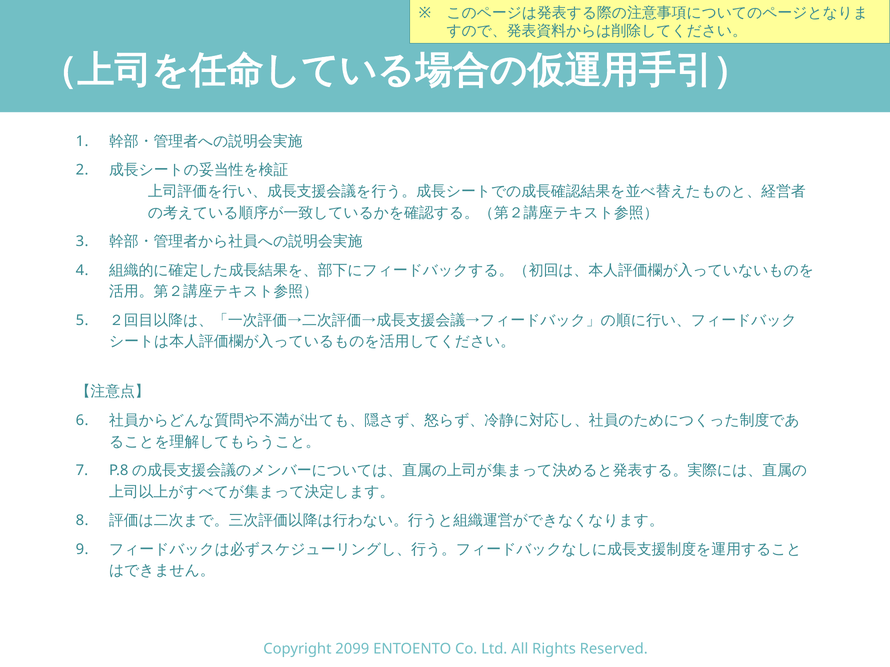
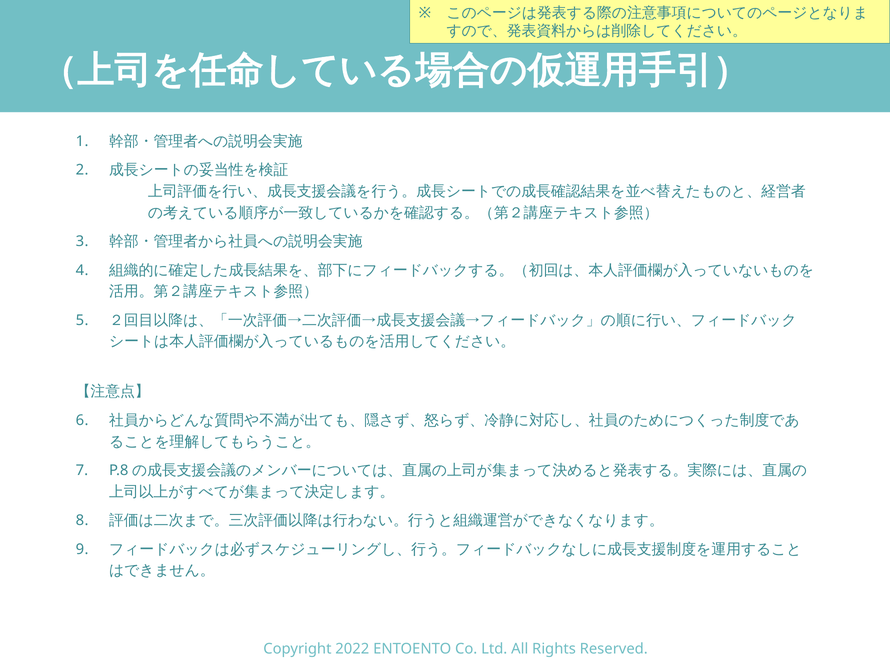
2099: 2099 -> 2022 (352, 649)
